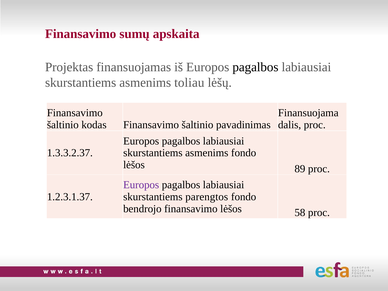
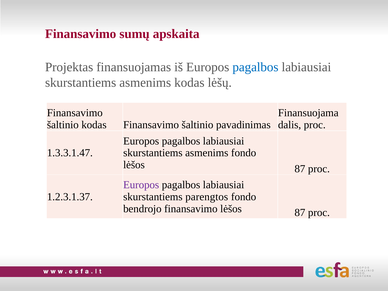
pagalbos colour: black -> blue (255, 67)
asmenims toliau: toliau -> kodas (189, 83)
1.3.3.2.37: 1.3.3.2.37 -> 1.3.3.1.47 (70, 153)
89: 89 -> 87 (300, 169)
finansavimo lėšos 58: 58 -> 87 (300, 213)
